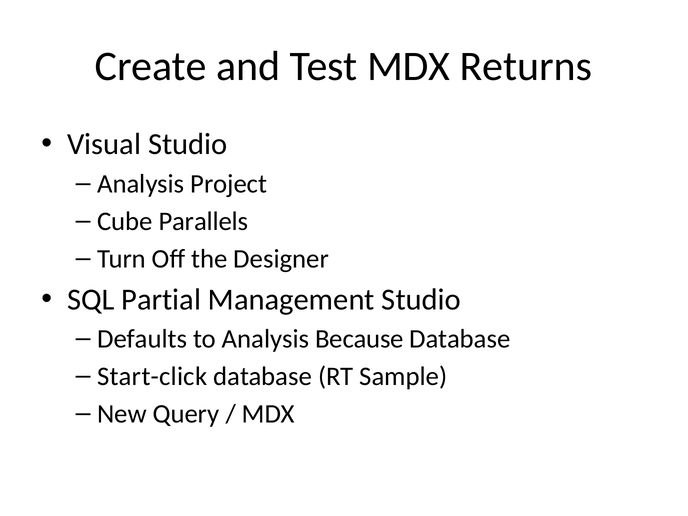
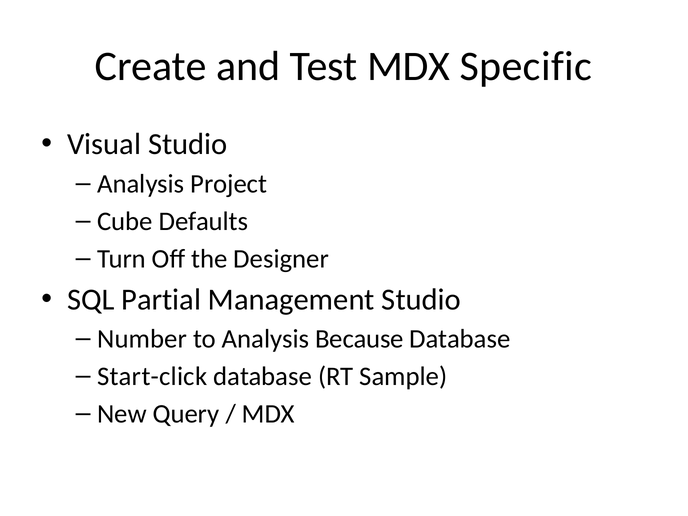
Returns: Returns -> Specific (526, 67)
Parallels: Parallels -> Defaults (203, 221)
Defaults: Defaults -> Number (142, 339)
